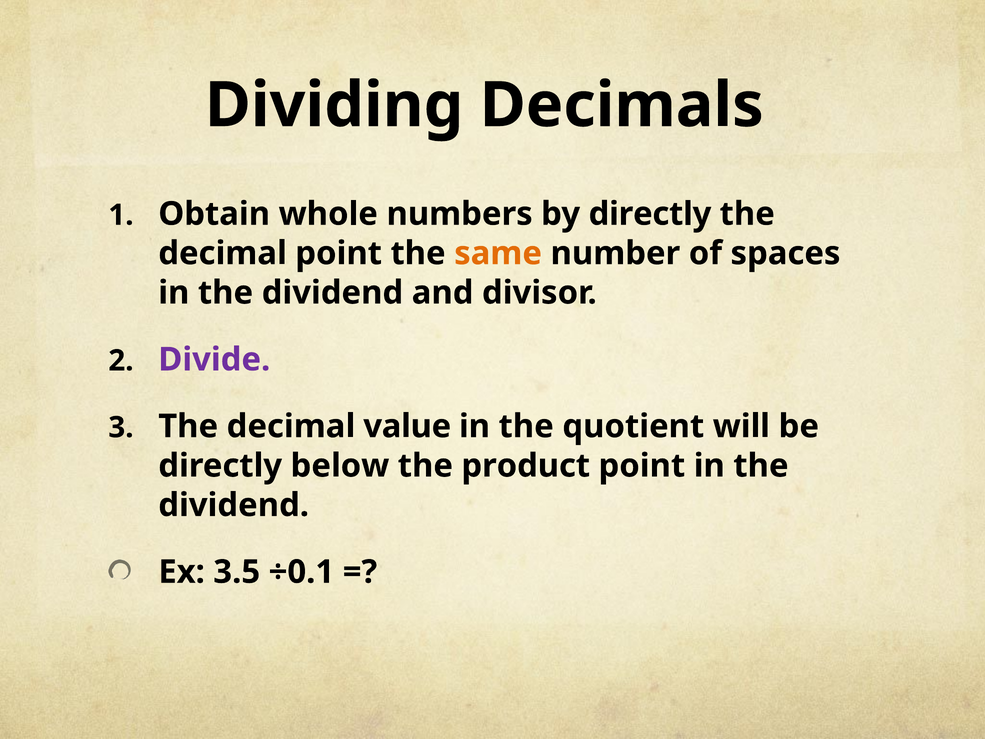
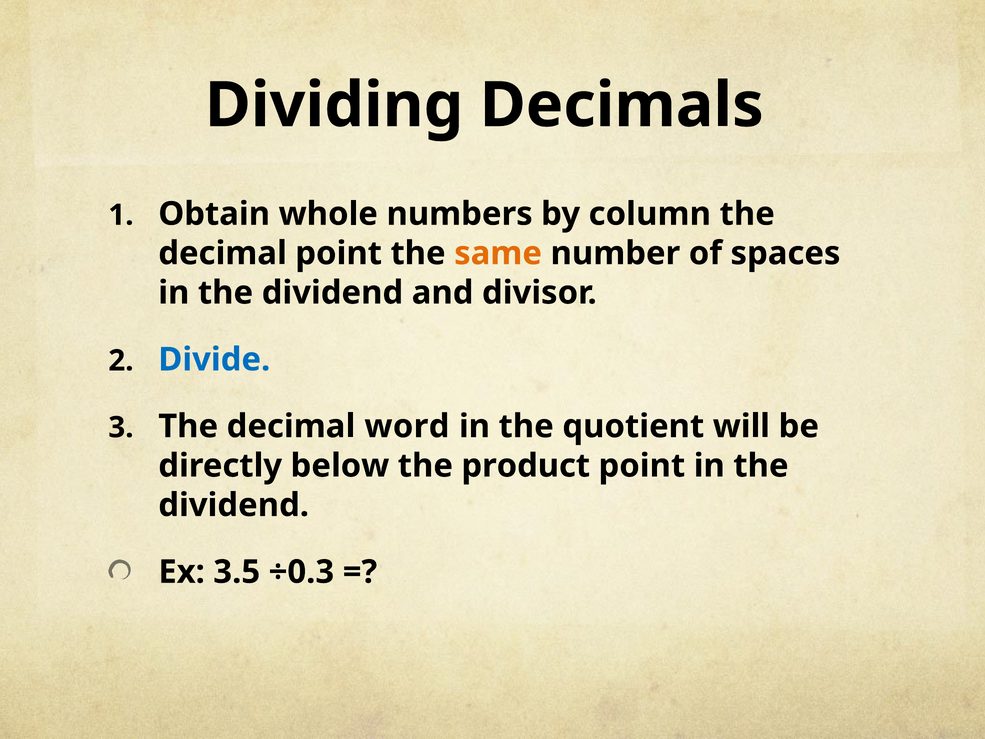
by directly: directly -> column (650, 214)
Divide colour: purple -> blue (214, 359)
value: value -> word (407, 426)
÷0.1: ÷0.1 -> ÷0.3 (301, 572)
